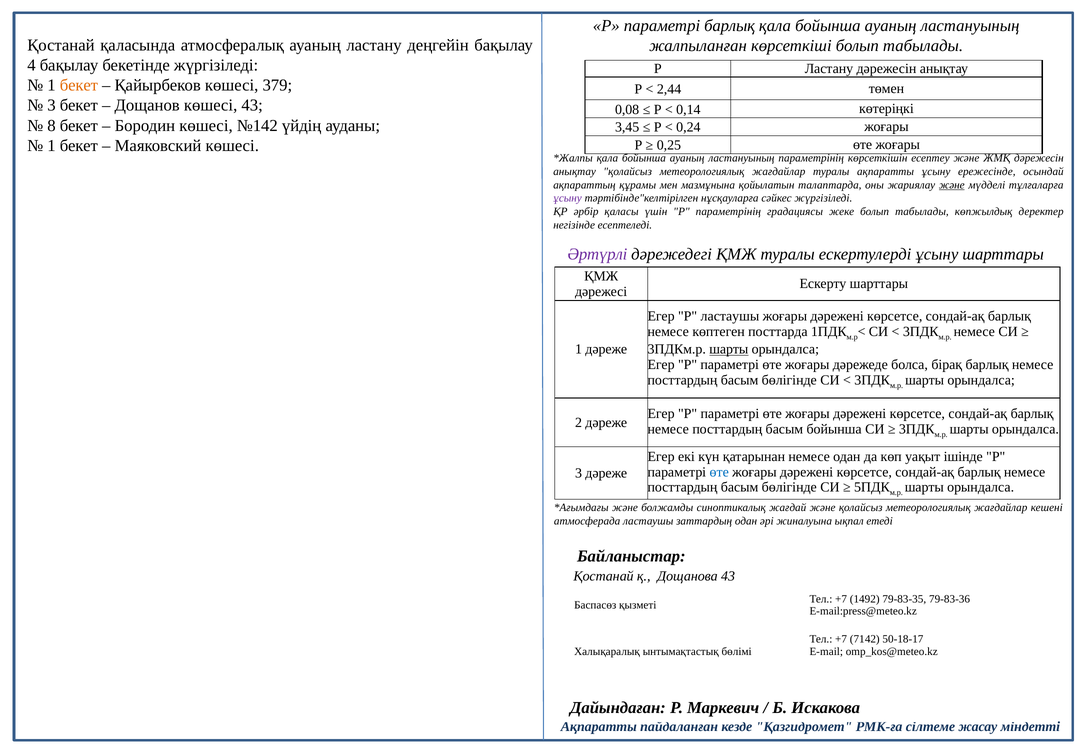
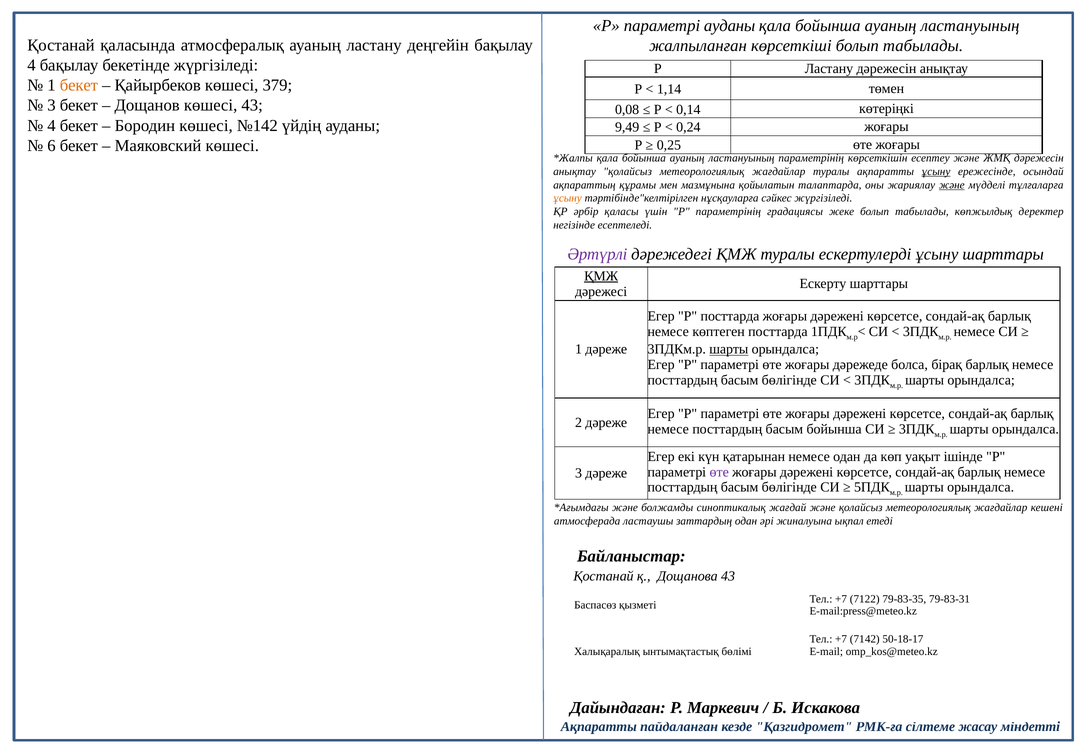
параметрі барлық: барлық -> ауданы (730, 26)
2,44: 2,44 -> 1,14 (669, 89)
8: 8 -> 4 (52, 125)
3,45: 3,45 -> 9,49 (627, 127)
1: 1 -> 6 (52, 146)
ұсыну underline: none -> present (936, 171)
ұсыну colour: purple -> orange (568, 198)
ҚМЖ underline: none -> present (601, 276)
Р ластаушы: ластаушы -> посттарда (730, 316)
өте colour: blue -> purple (719, 472)
1492: 1492 -> 7122 (865, 598)
79-83-36: 79-83-36 -> 79-83-31 (950, 598)
